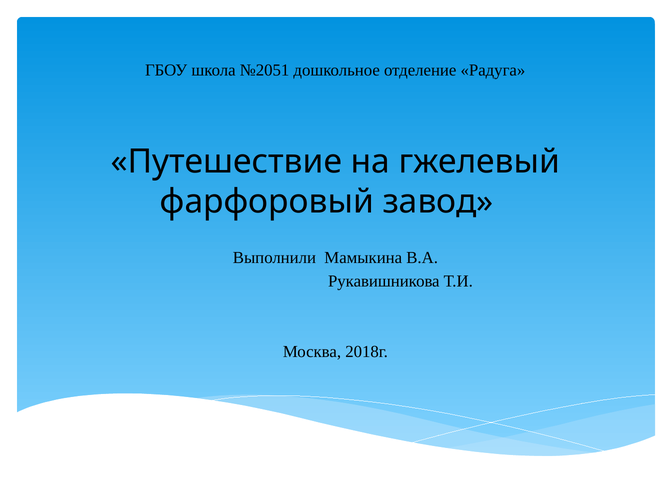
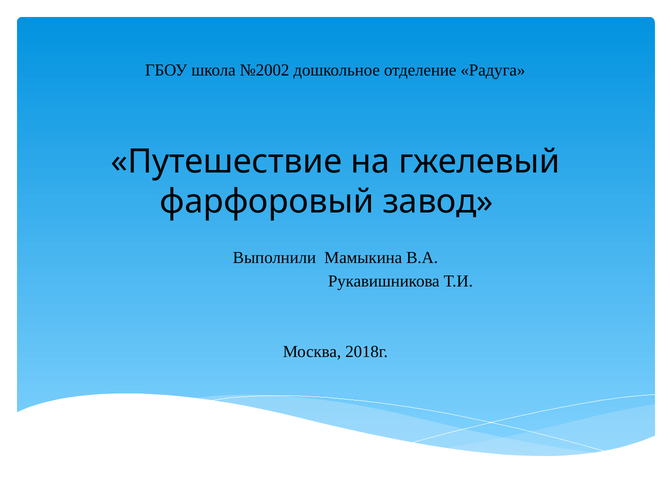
№2051: №2051 -> №2002 (265, 70)
